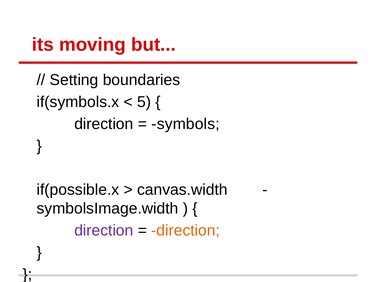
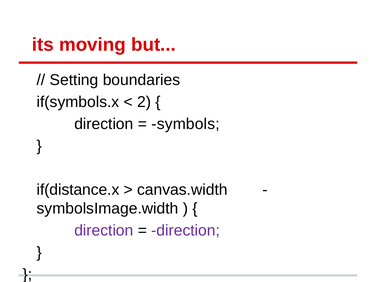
5: 5 -> 2 (144, 102)
if(possible.x: if(possible.x -> if(distance.x (78, 190)
direction colour: orange -> purple (186, 230)
